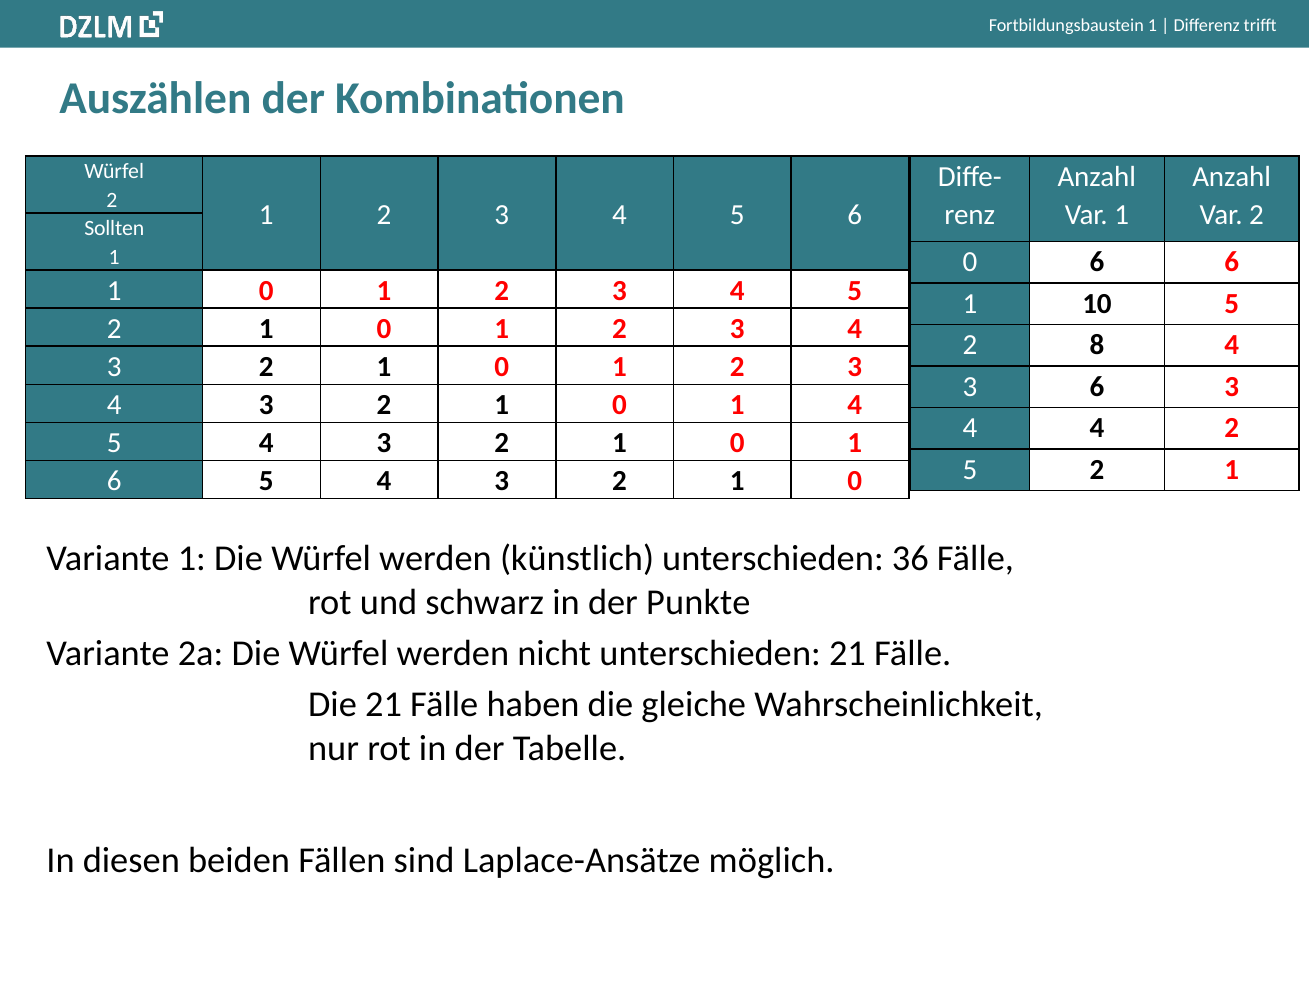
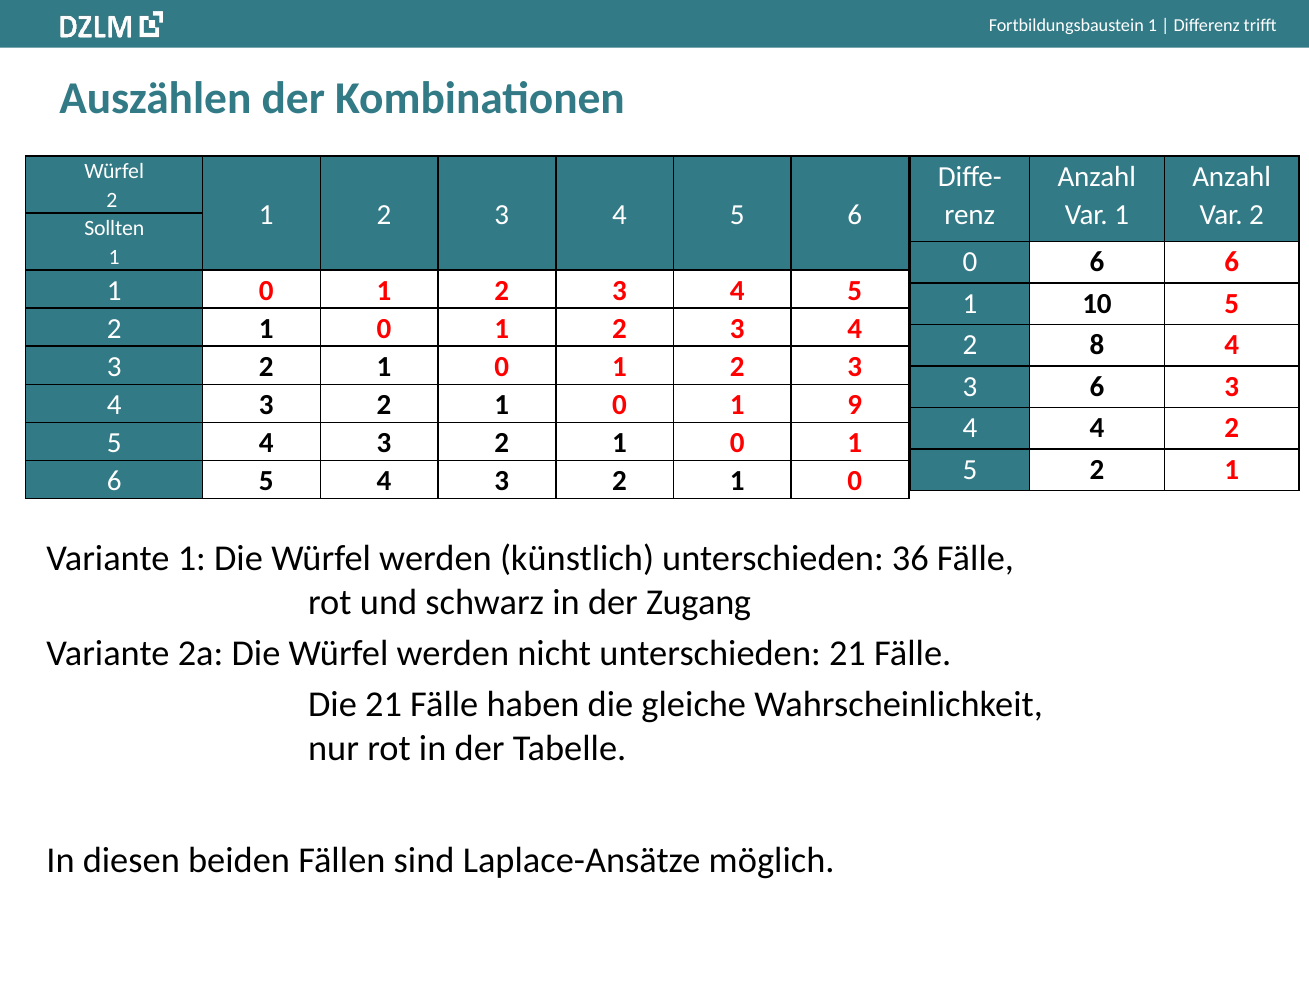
1 4: 4 -> 9 (855, 405)
Punkte: Punkte -> Zugang (699, 602)
